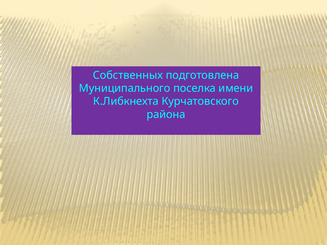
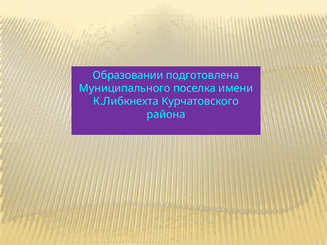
Собственных: Собственных -> Образовании (128, 75)
